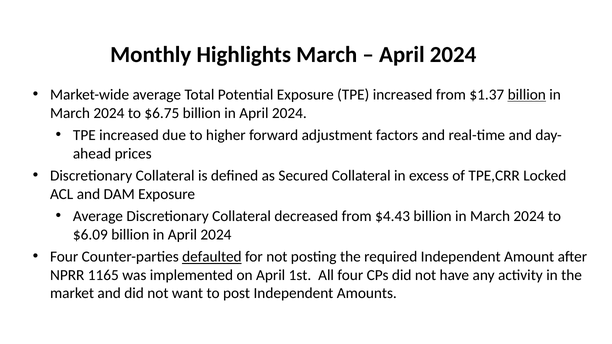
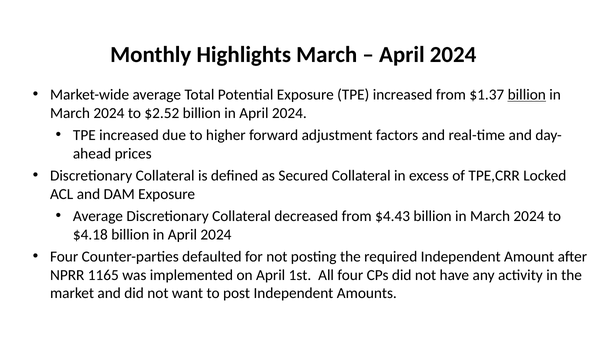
$6.75: $6.75 -> $2.52 (162, 113)
$6.09: $6.09 -> $4.18 (90, 235)
defaulted underline: present -> none (212, 257)
